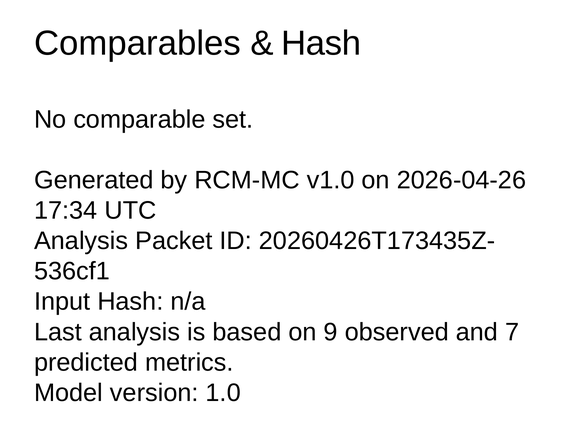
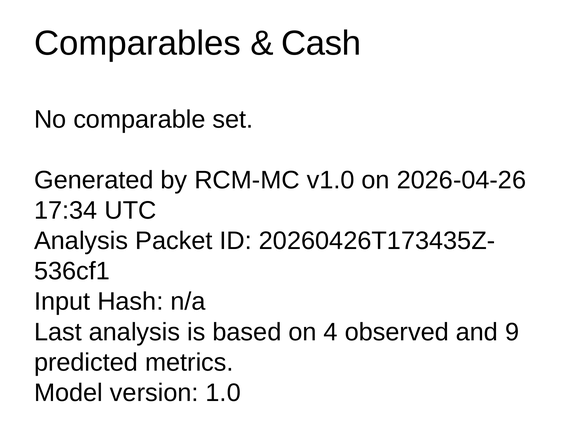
Hash: Hash -> Cash (321, 43)
9: 9 -> 4 (331, 332)
7: 7 -> 9 (512, 332)
